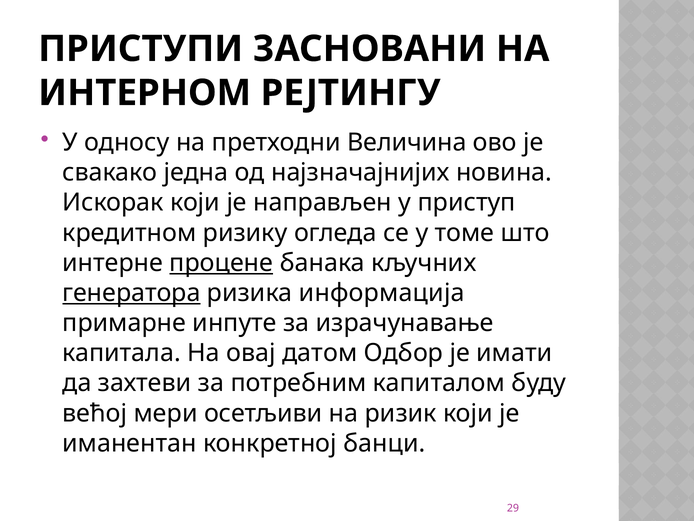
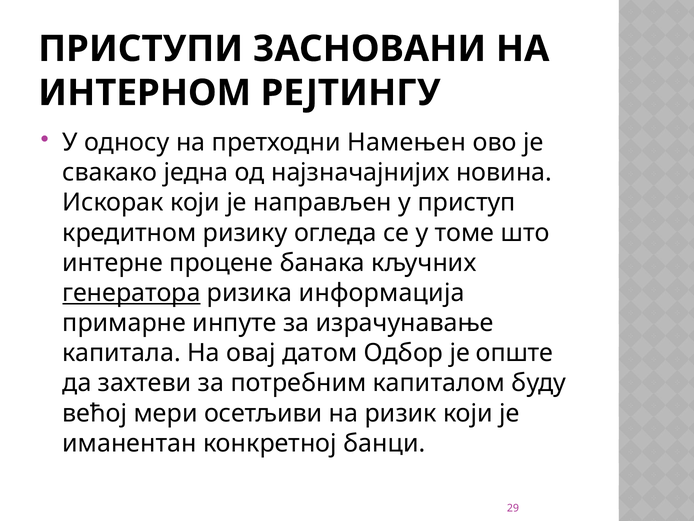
Величина: Величина -> Намењен (407, 142)
процене underline: present -> none (221, 263)
имати: имати -> опште (514, 353)
